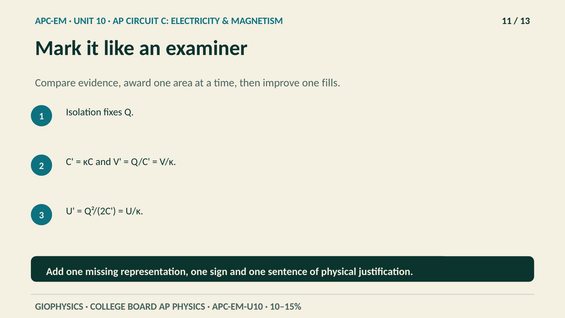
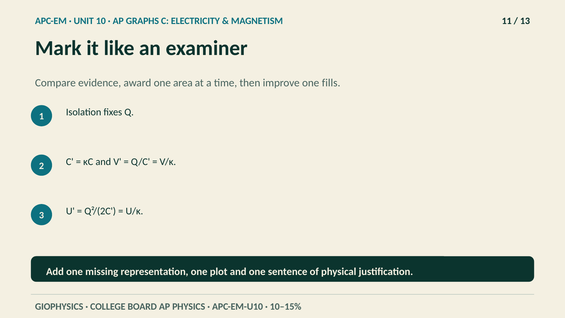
CIRCUIT: CIRCUIT -> GRAPHS (142, 21)
sign: sign -> plot (219, 271)
